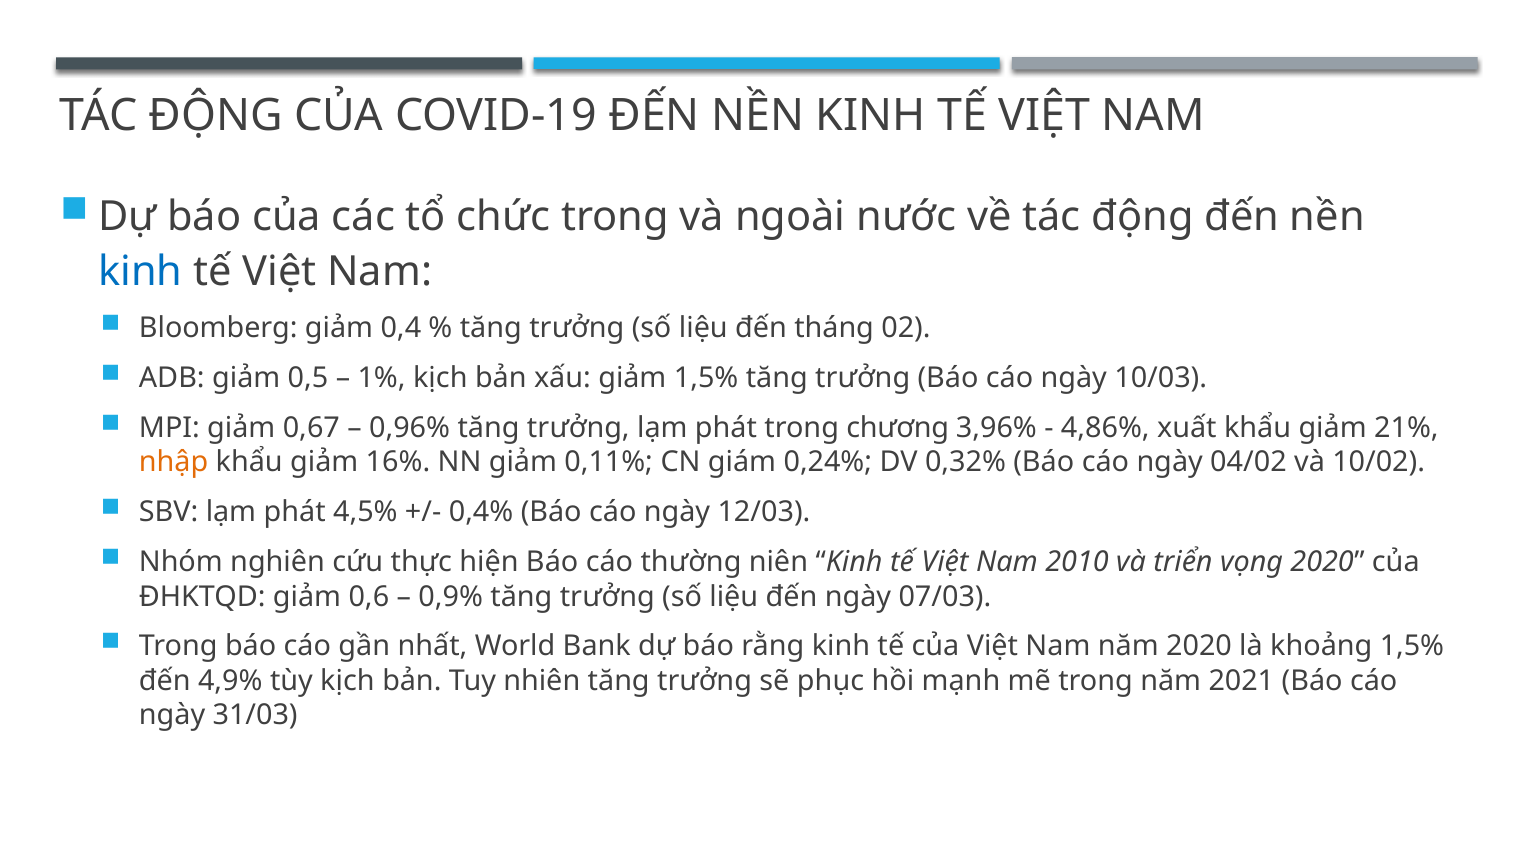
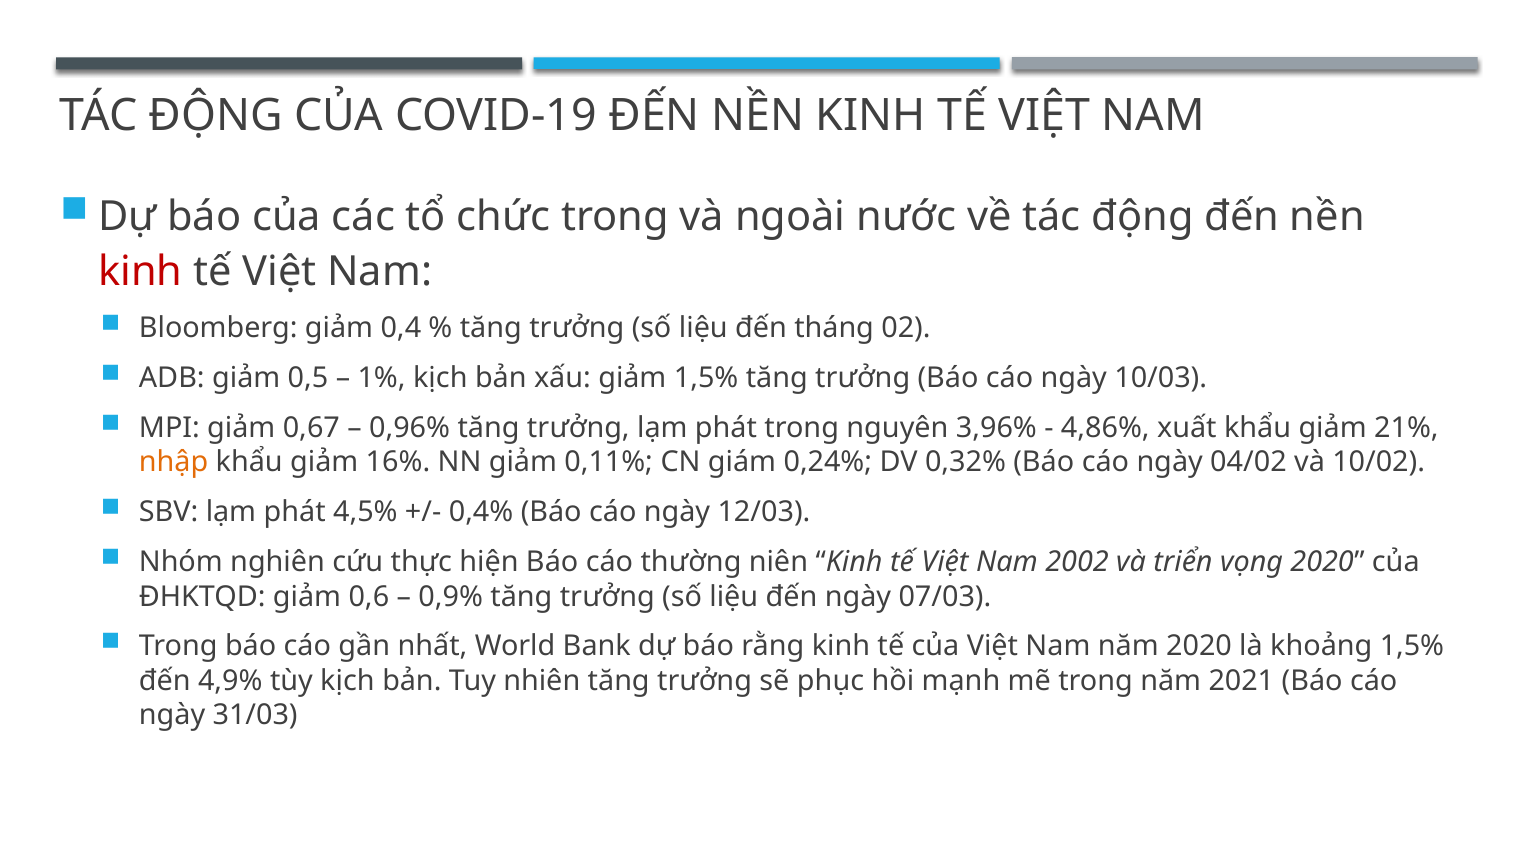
kinh colour: blue -> red (140, 271)
chương: chương -> nguyên (897, 428)
2010: 2010 -> 2002 (1077, 562)
